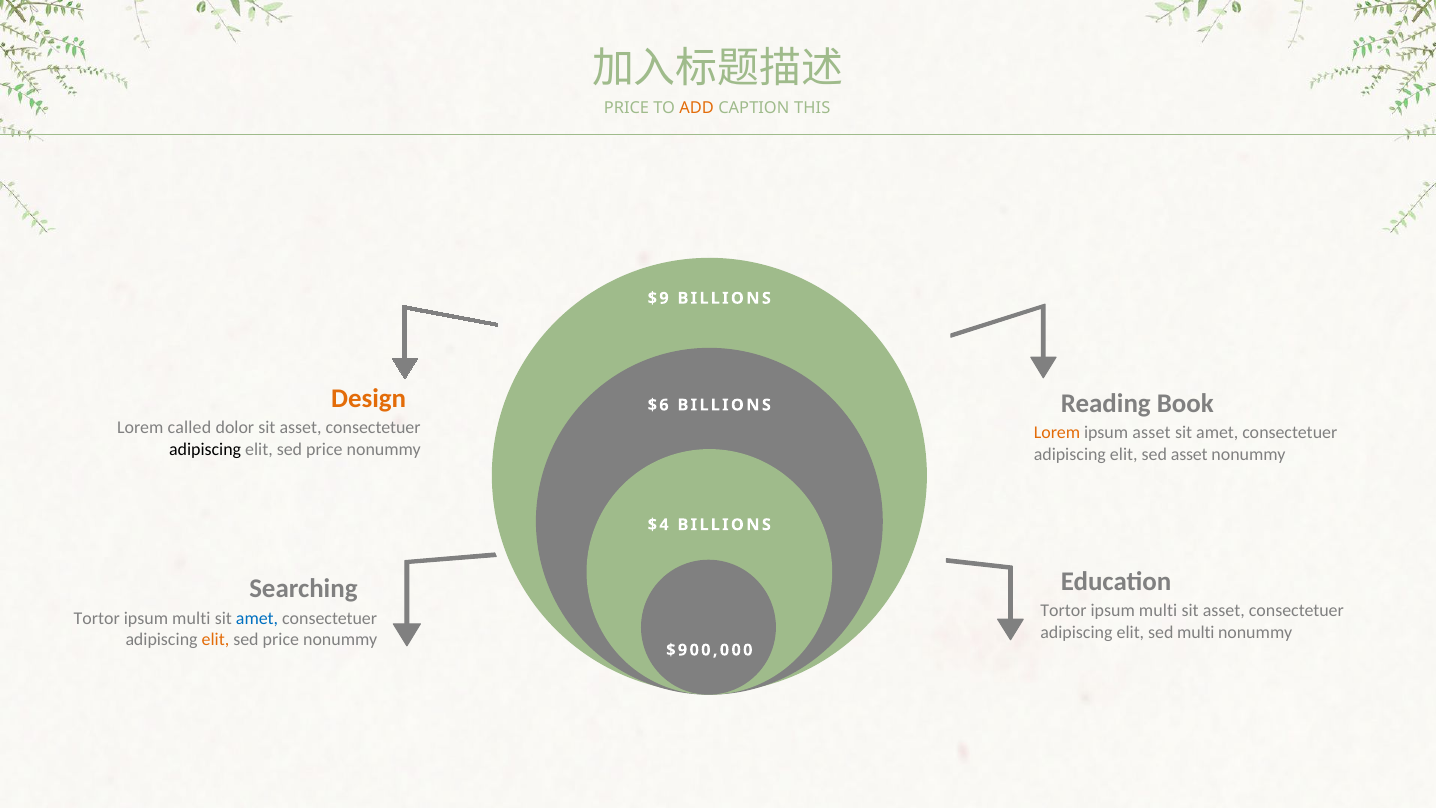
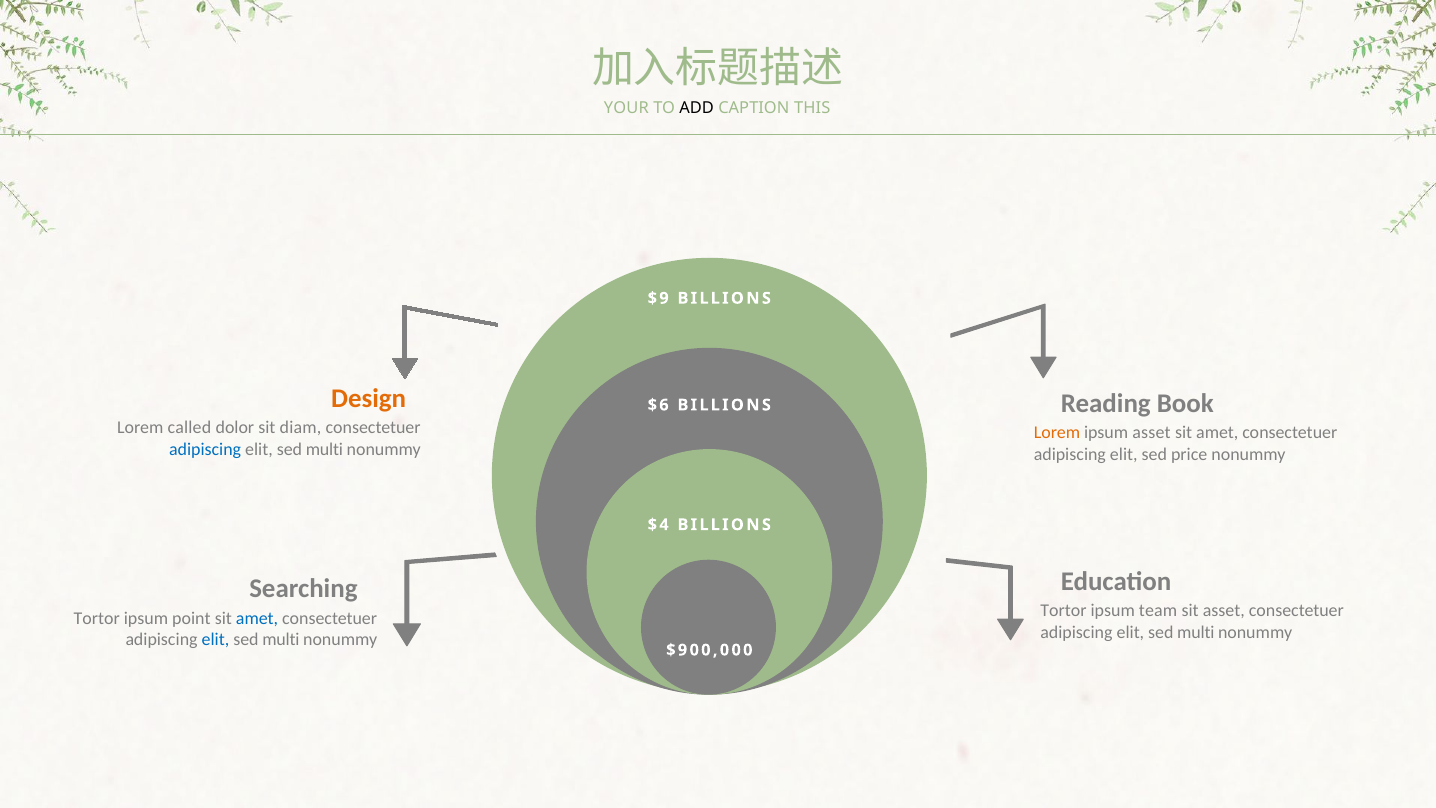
PRICE: PRICE -> YOUR (626, 108)
ADD colour: orange -> black (697, 108)
dolor sit asset: asset -> diam (300, 428)
adipiscing colour: black -> blue (205, 450)
price: price -> multi (324, 450)
sed asset: asset -> price (1189, 454)
multi: multi -> team (1158, 611)
multi: multi -> point (191, 618)
elit colour: orange -> blue (215, 640)
price: price -> multi (281, 640)
